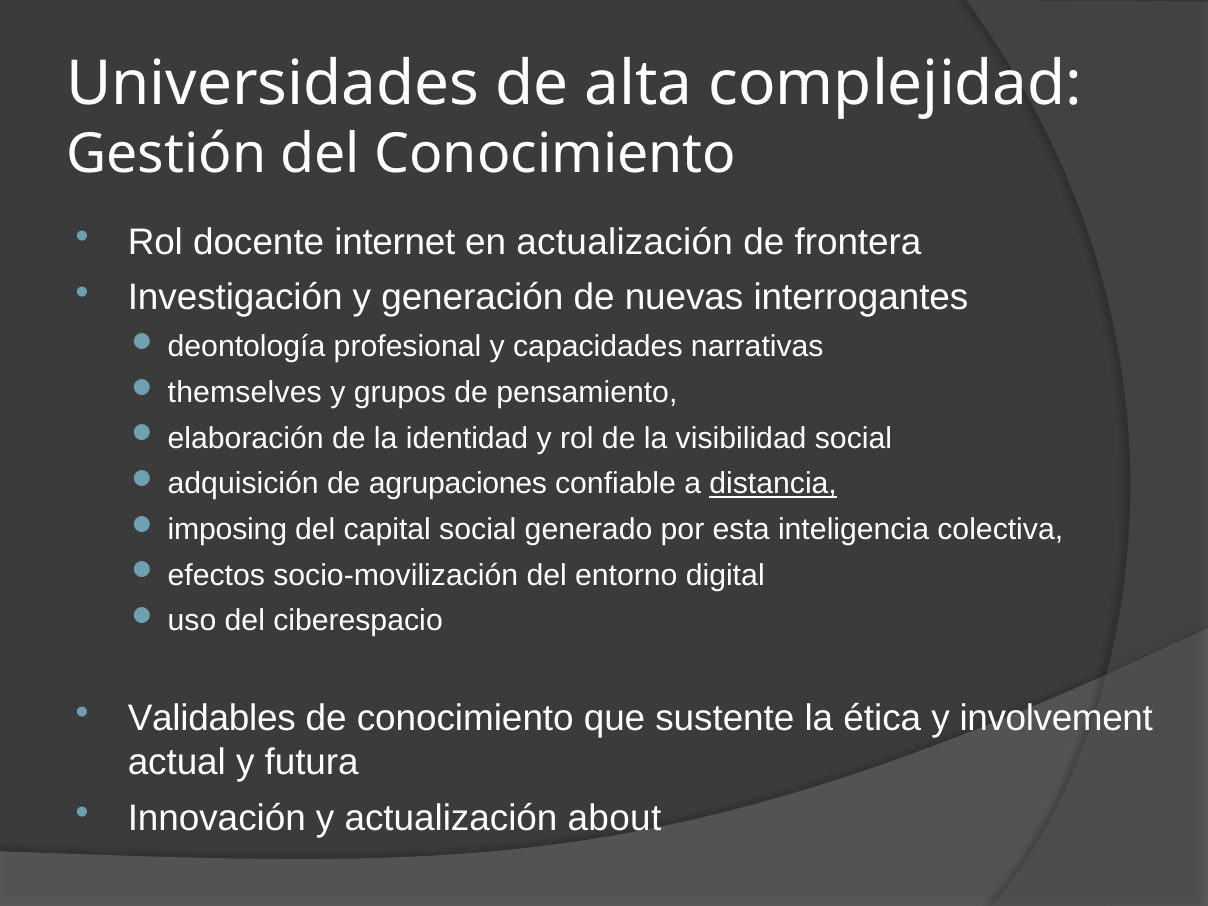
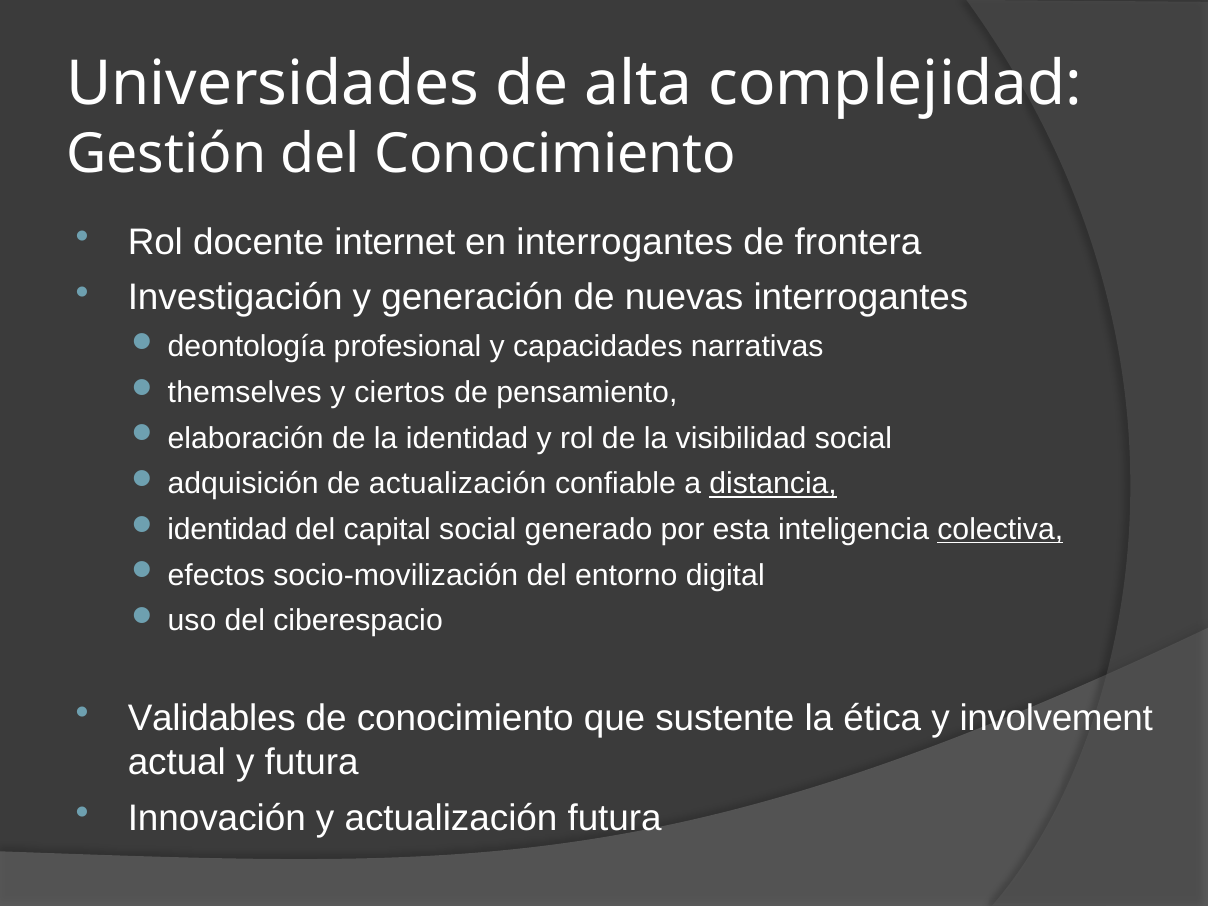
en actualización: actualización -> interrogantes (625, 242)
grupos: grupos -> ciertos (400, 393)
de agrupaciones: agrupaciones -> actualización (458, 484)
imposing: imposing -> identidad (227, 530)
colectiva underline: none -> present (1000, 530)
actualización about: about -> futura (615, 818)
